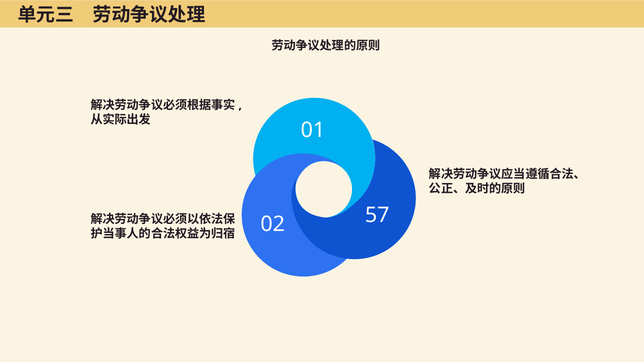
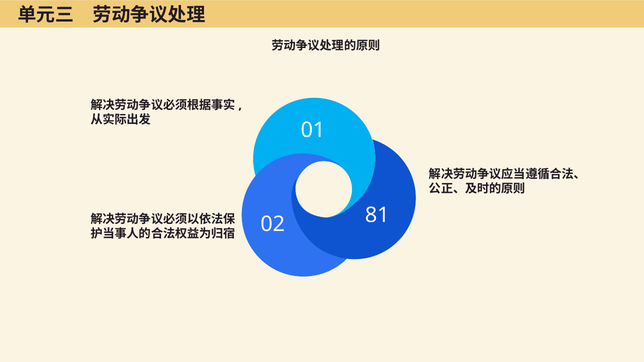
57: 57 -> 81 (377, 215)
